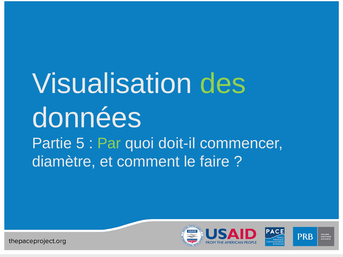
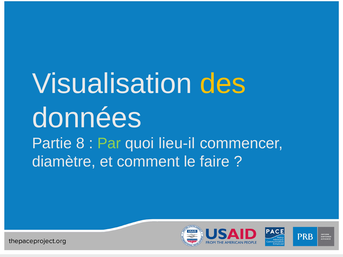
des colour: light green -> yellow (223, 84)
5: 5 -> 8 (80, 143)
doit-il: doit-il -> lieu-il (177, 143)
